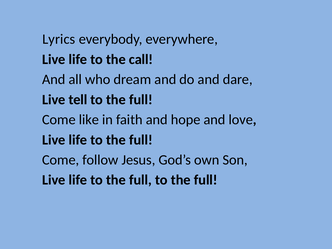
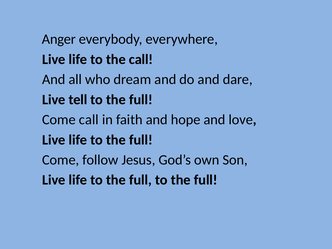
Lyrics: Lyrics -> Anger (59, 39)
Come like: like -> call (89, 120)
